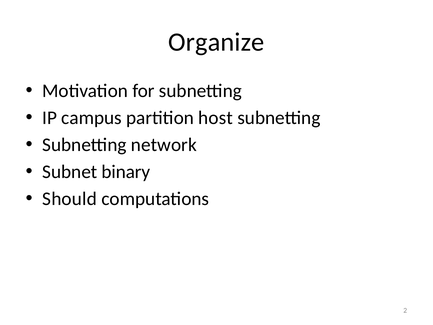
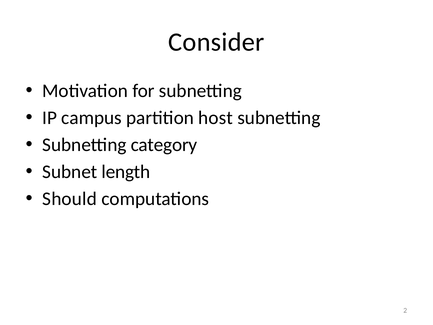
Organize: Organize -> Consider (216, 42)
network: network -> category (164, 145)
binary: binary -> length (126, 172)
